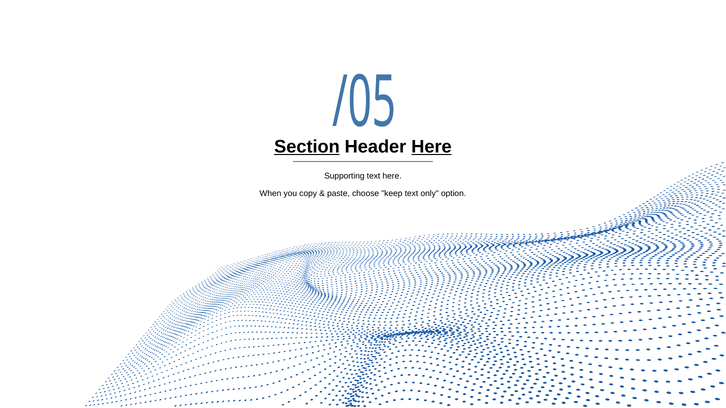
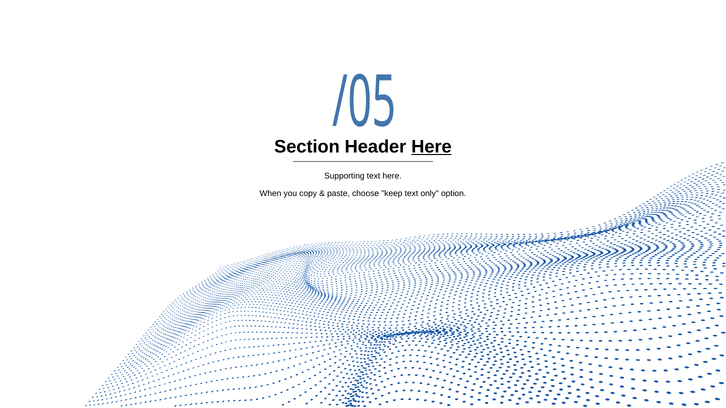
Section underline: present -> none (307, 147)
